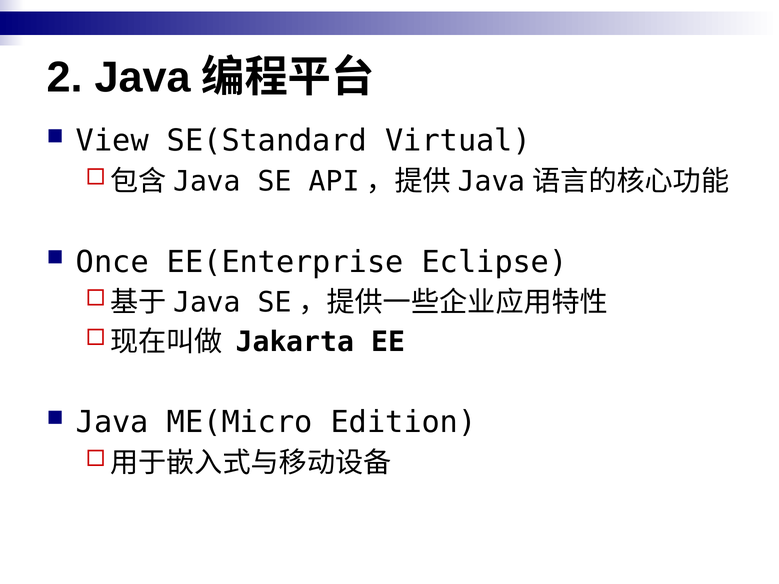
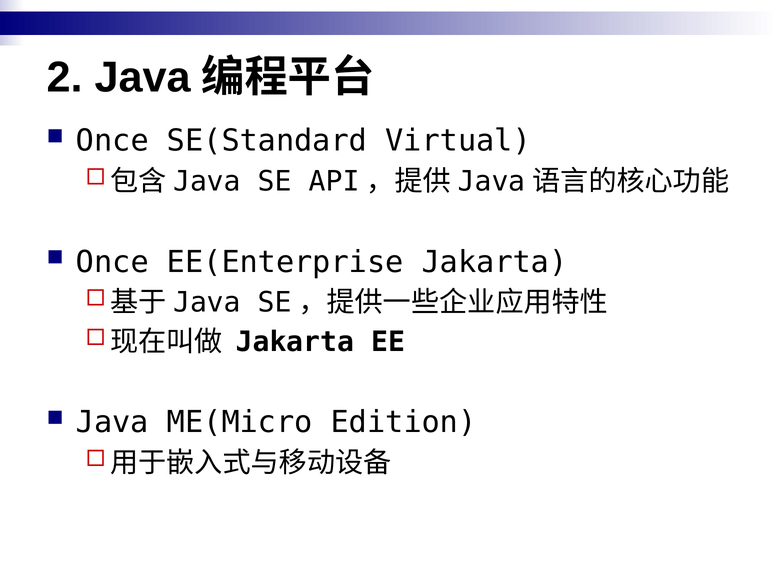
View: View -> Once (112, 141)
EE(Enterprise Eclipse: Eclipse -> Jakarta (495, 262)
